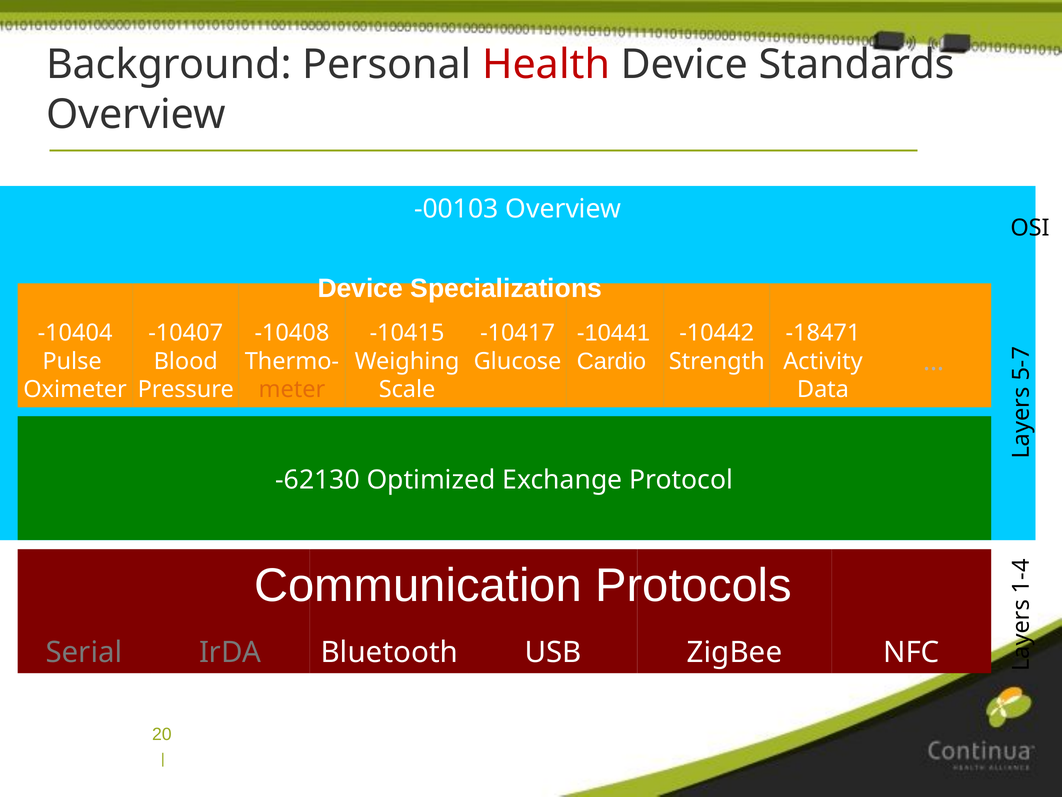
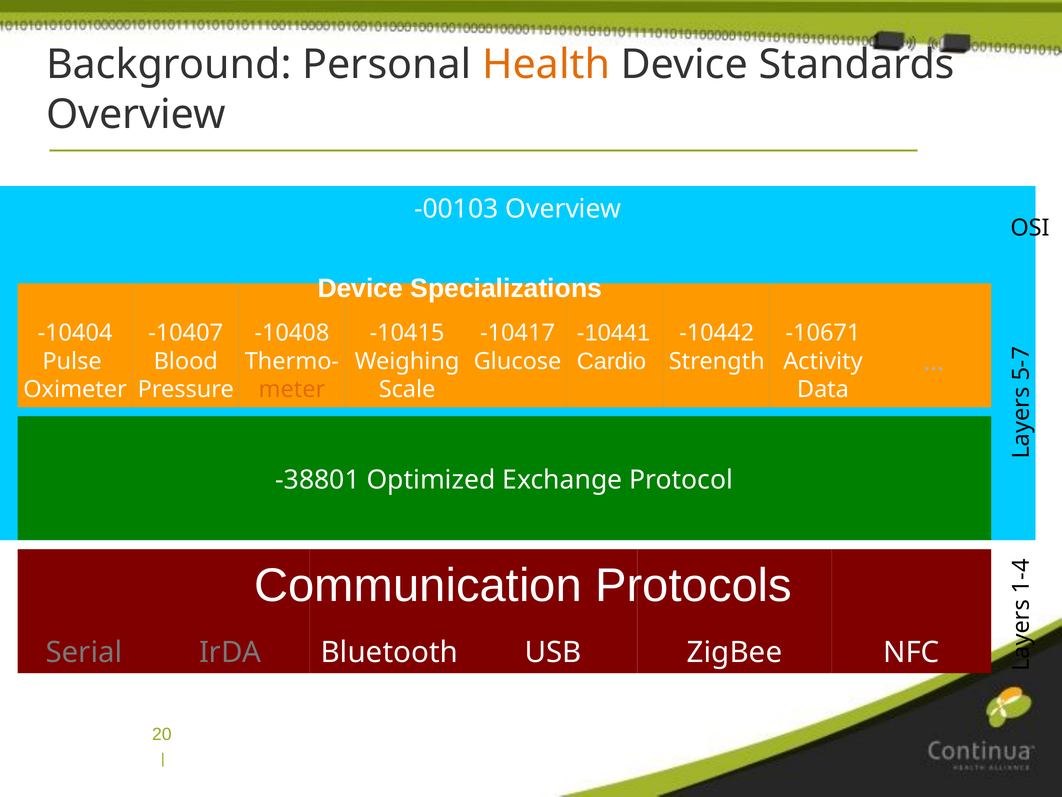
Health colour: red -> orange (546, 65)
-18471: -18471 -> -10671 (823, 333)
-62130: -62130 -> -38801 (318, 480)
